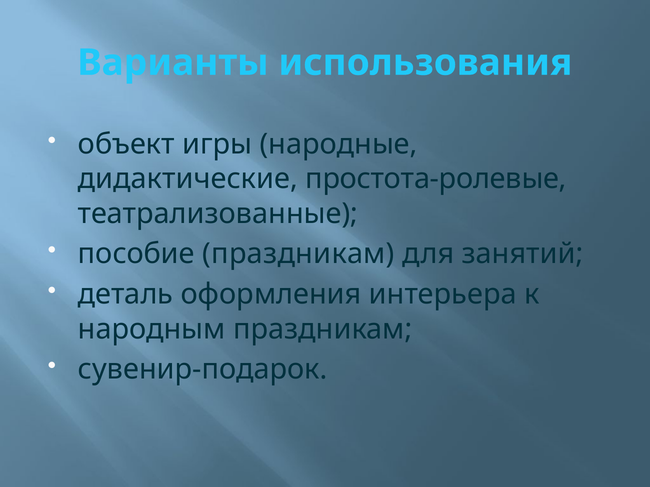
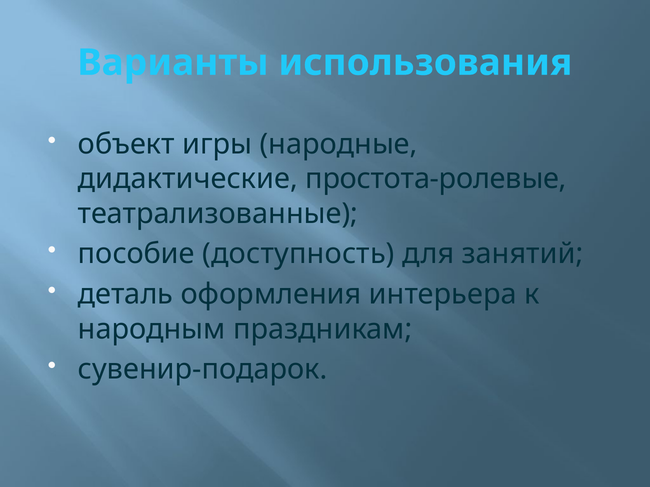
пособие праздникам: праздникам -> доступность (298, 254)
